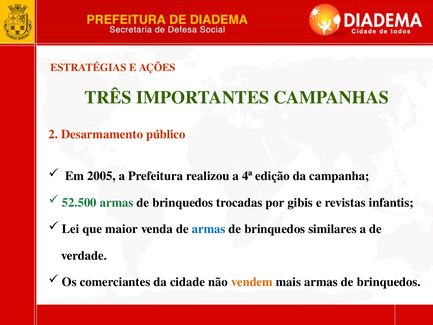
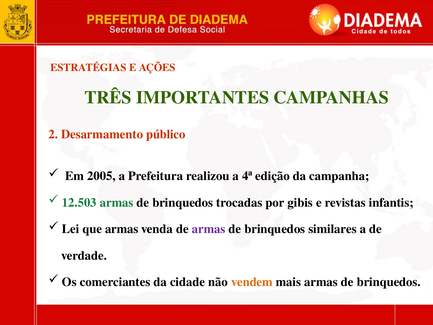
52.500: 52.500 -> 12.503 (79, 202)
que maior: maior -> armas (122, 229)
armas colour: blue -> purple (209, 229)
